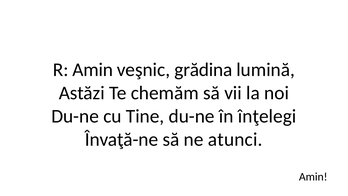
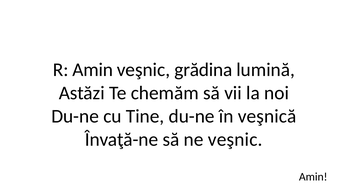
înţelegi: înţelegi -> veşnică (267, 116)
ne atunci: atunci -> veşnic (235, 139)
